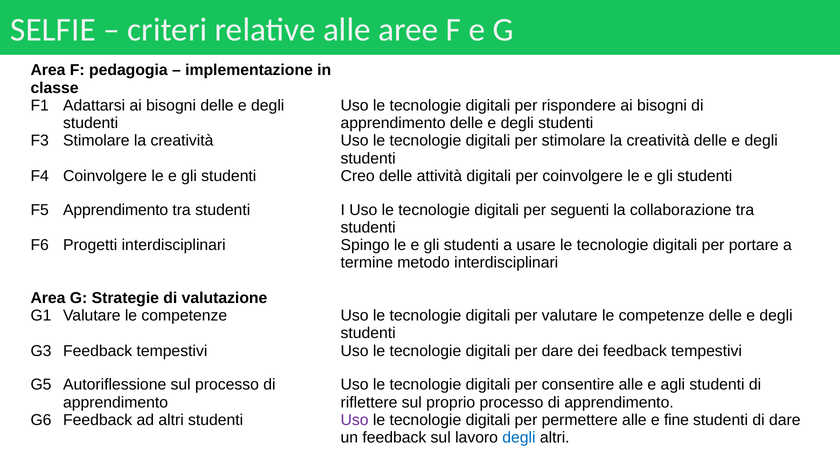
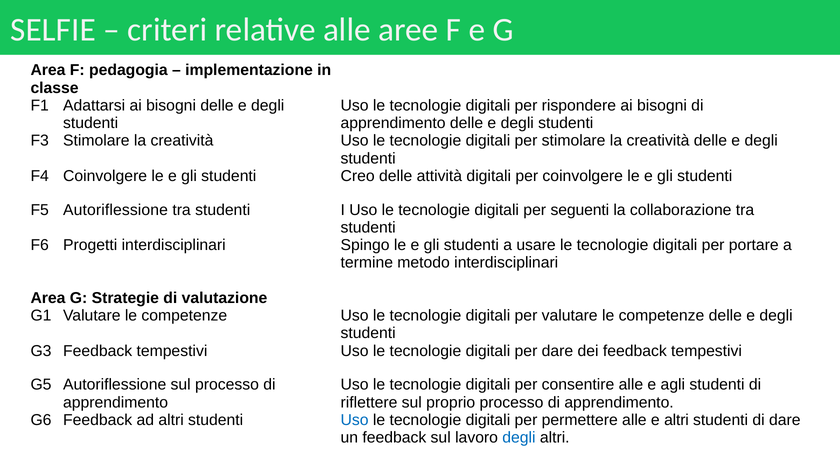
F5 Apprendimento: Apprendimento -> Autoriflessione (116, 210)
Uso colour: purple -> blue (355, 420)
e fine: fine -> altri (676, 420)
